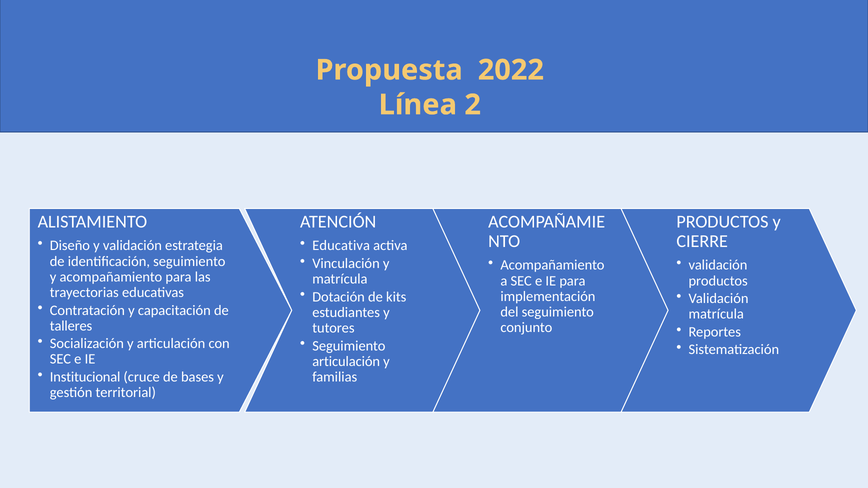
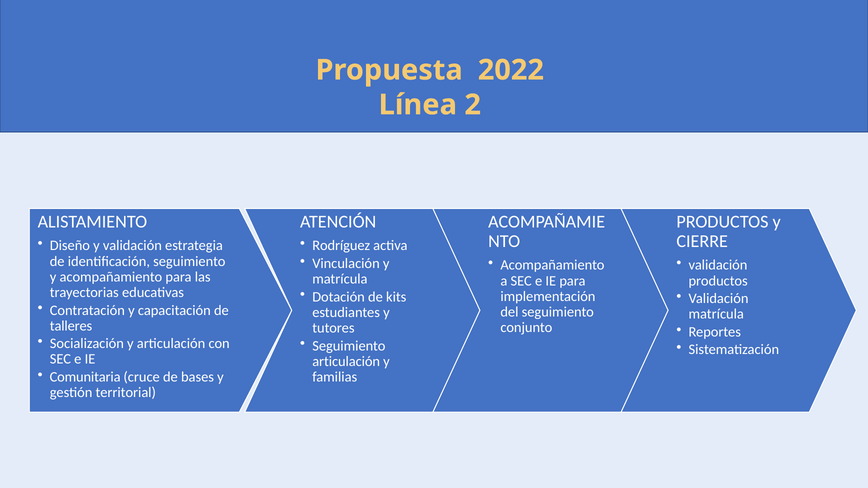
Educativa: Educativa -> Rodríguez (341, 246)
Institucional: Institucional -> Comunitaria (85, 377)
